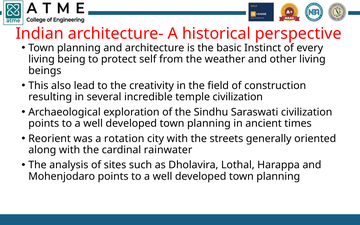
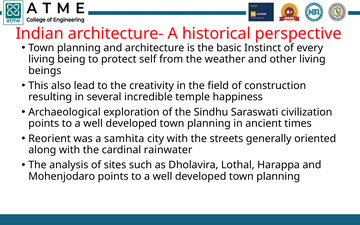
temple civilization: civilization -> happiness (238, 97)
rotation: rotation -> samhita (124, 139)
